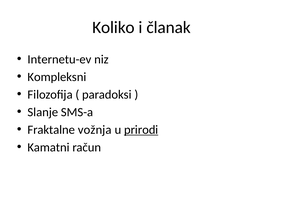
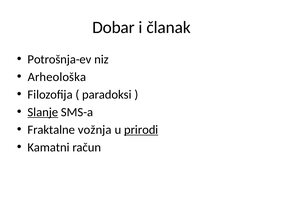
Koliko: Koliko -> Dobar (113, 27)
Internetu-ev: Internetu-ev -> Potrošnja-ev (60, 59)
Kompleksni: Kompleksni -> Arheološka (57, 77)
Slanje underline: none -> present (43, 112)
